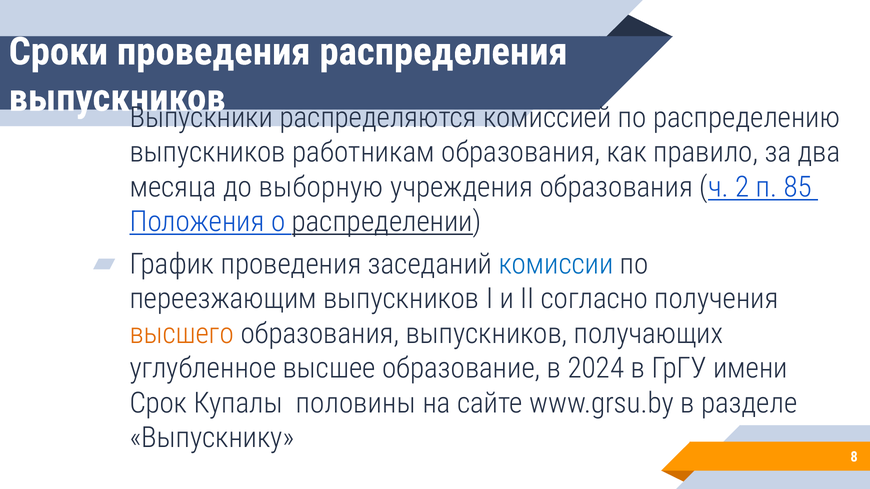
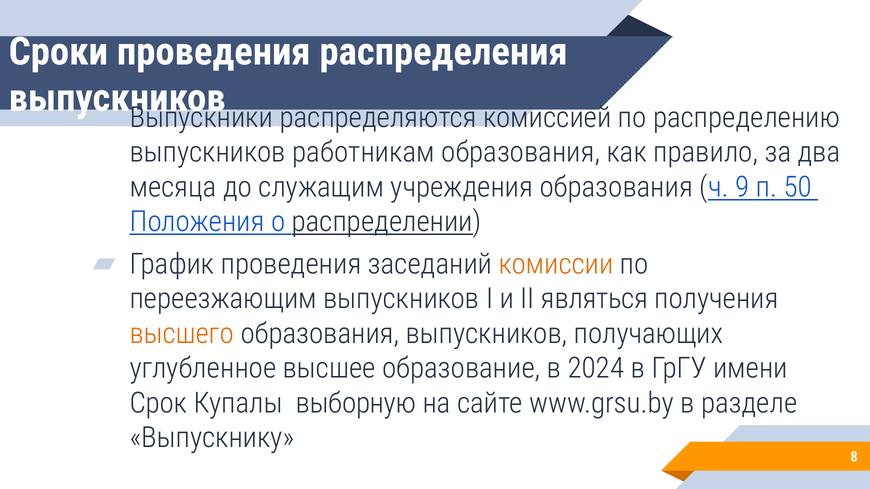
выборную: выборную -> служащим (321, 187)
2: 2 -> 9 (742, 187)
85: 85 -> 50 (798, 187)
комиссии colour: blue -> orange (556, 264)
согласно: согласно -> являться (595, 299)
половины: половины -> выборную (356, 403)
